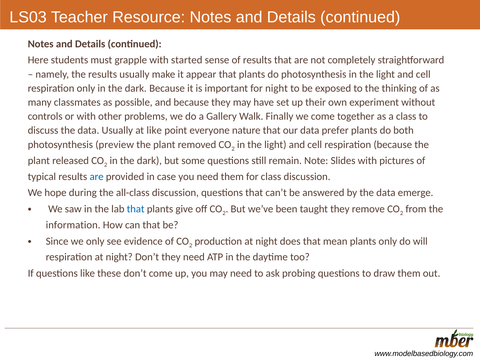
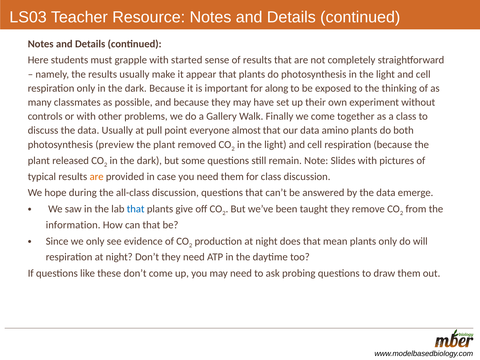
for night: night -> along (277, 88)
at like: like -> pull (154, 130)
nature: nature -> almost (246, 130)
prefer: prefer -> amino (335, 130)
are colour: blue -> orange (97, 177)
